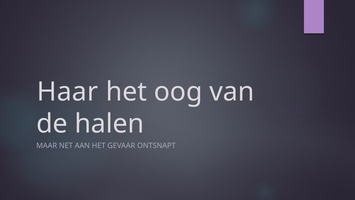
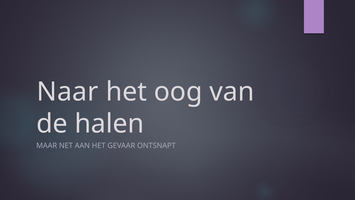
Haar: Haar -> Naar (67, 92)
